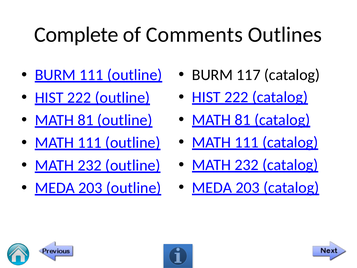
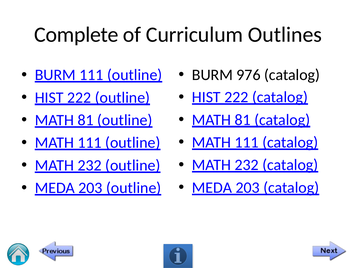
Comments: Comments -> Curriculum (195, 35)
117: 117 -> 976 (249, 75)
